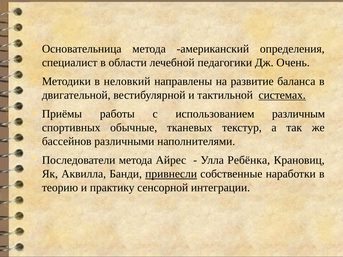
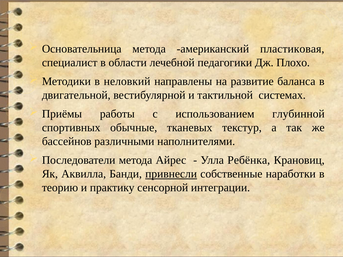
определения: определения -> пластиковая (292, 49)
Очень: Очень -> Плохо (293, 63)
системах underline: present -> none (282, 95)
различным: различным -> глубинной (298, 114)
